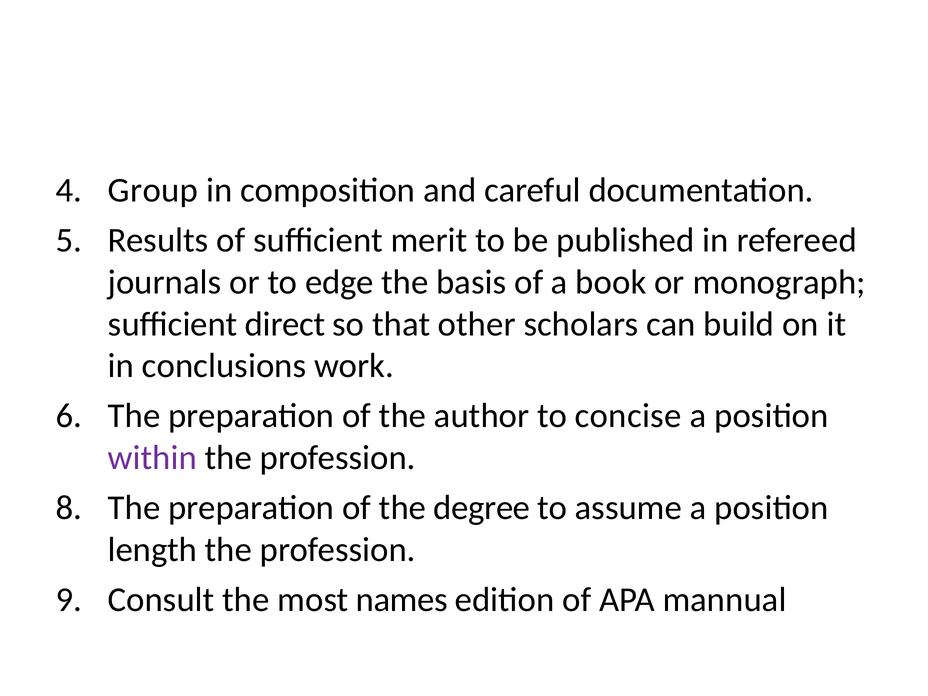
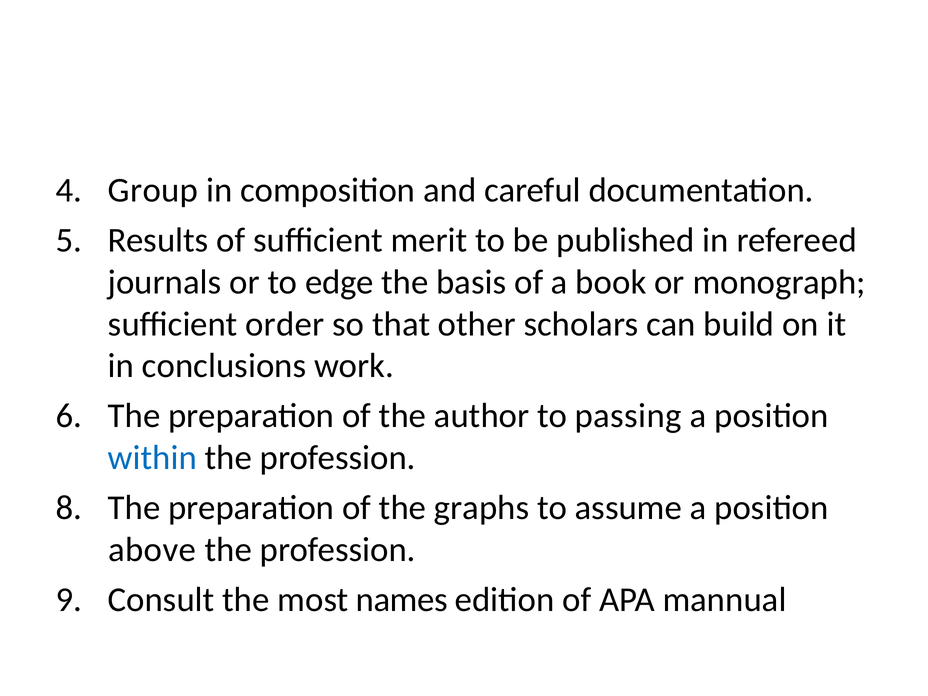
direct: direct -> order (285, 324)
concise: concise -> passing (628, 416)
within colour: purple -> blue (152, 458)
degree: degree -> graphs (482, 508)
length: length -> above (152, 550)
